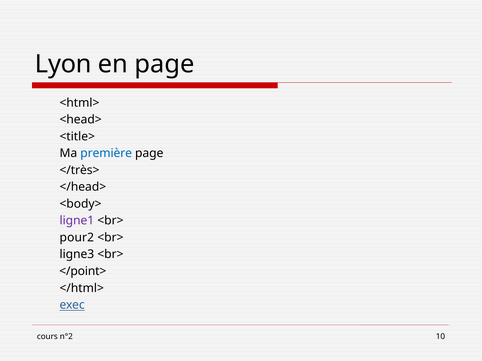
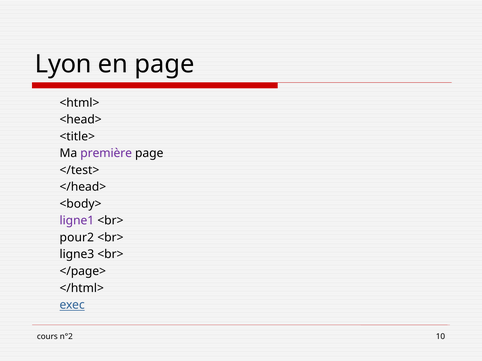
première colour: blue -> purple (106, 153)
</très>: </très> -> </test> (79, 170)
</point>: </point> -> </page> (83, 272)
